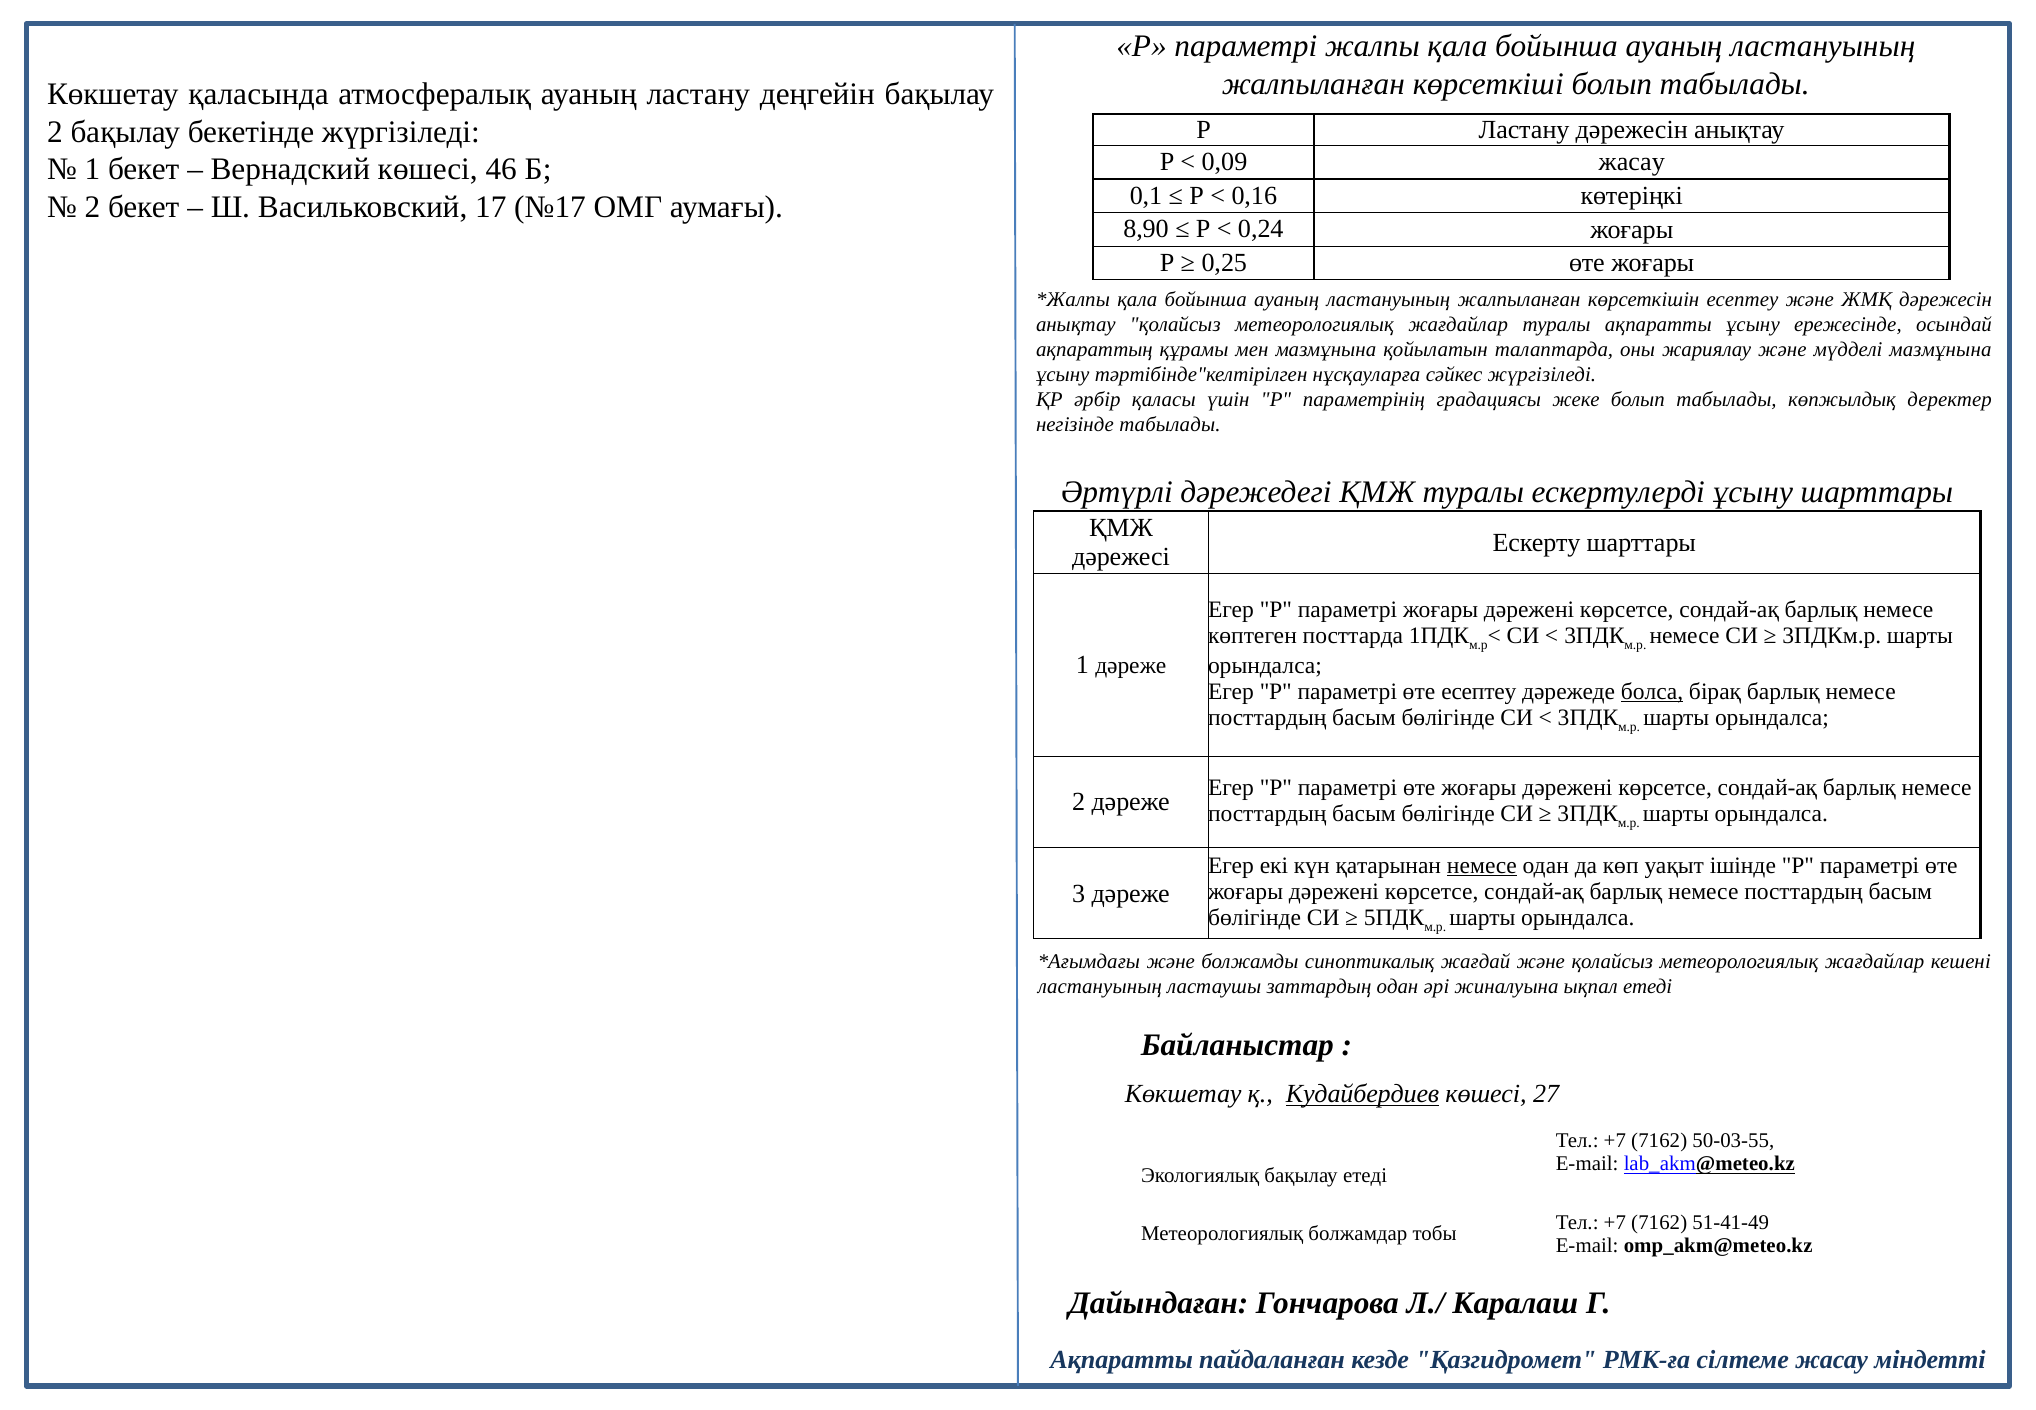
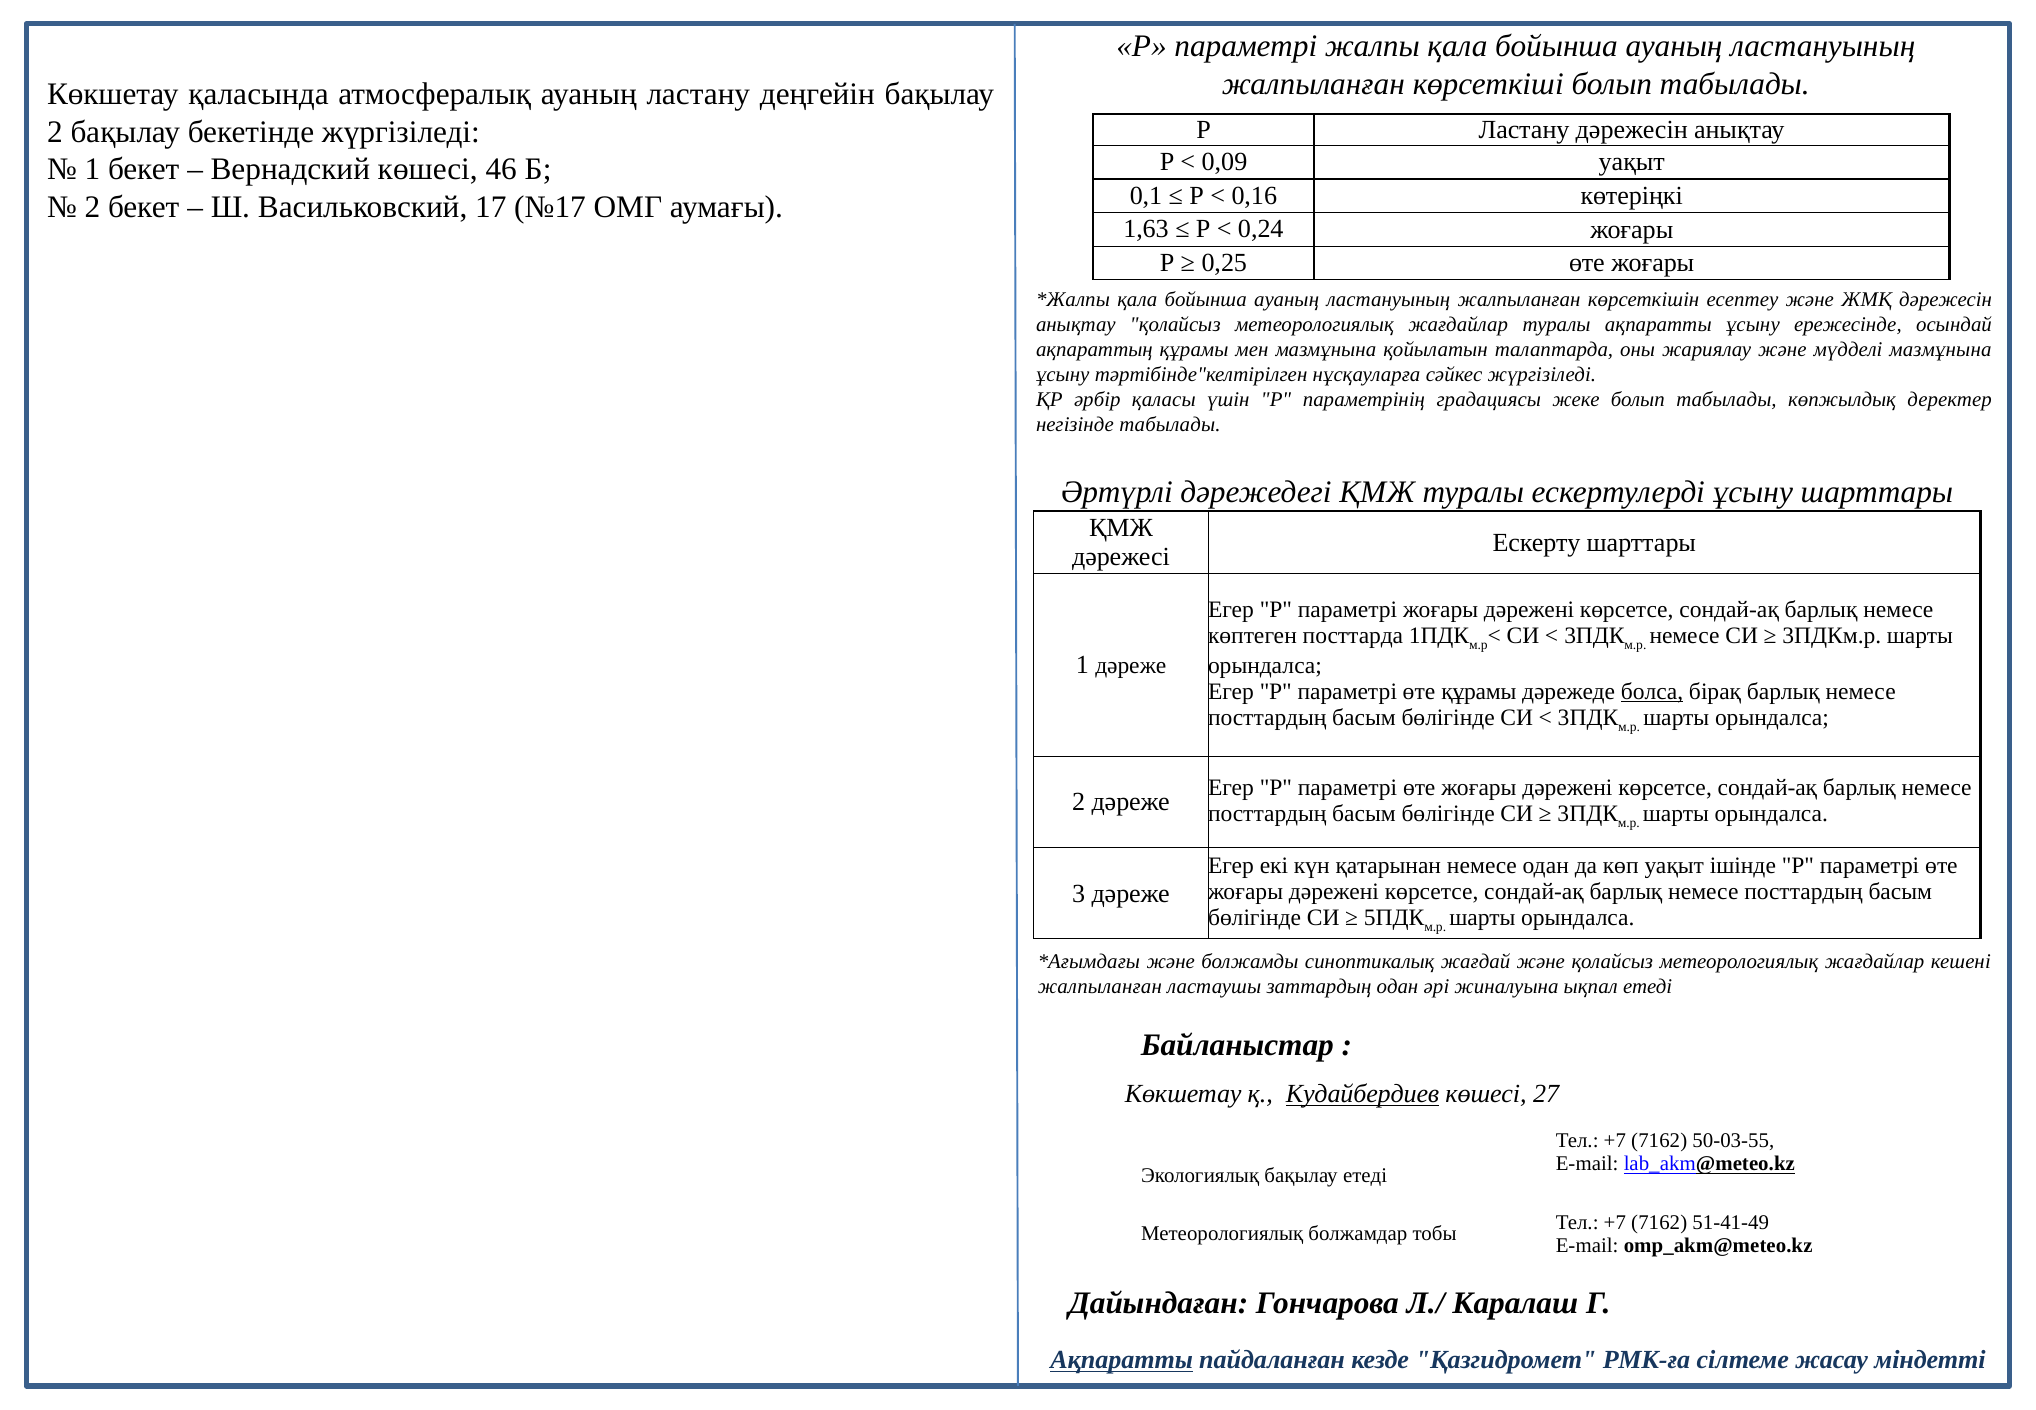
0,09 жасау: жасау -> уақыт (1632, 162)
8,90: 8,90 -> 1,63 (1146, 229)
өте есептеу: есептеу -> құрамы (1479, 691)
немесе underline: present -> none (1482, 865)
ластануының: ластануының -> жалпыланған (1100, 986)
Ақпаратты underline: none -> present (1122, 1360)
